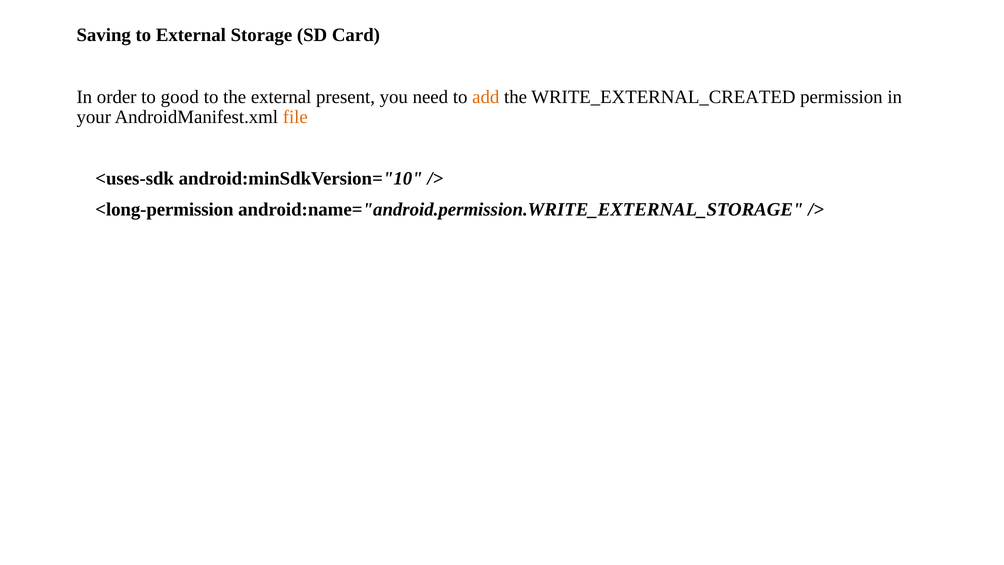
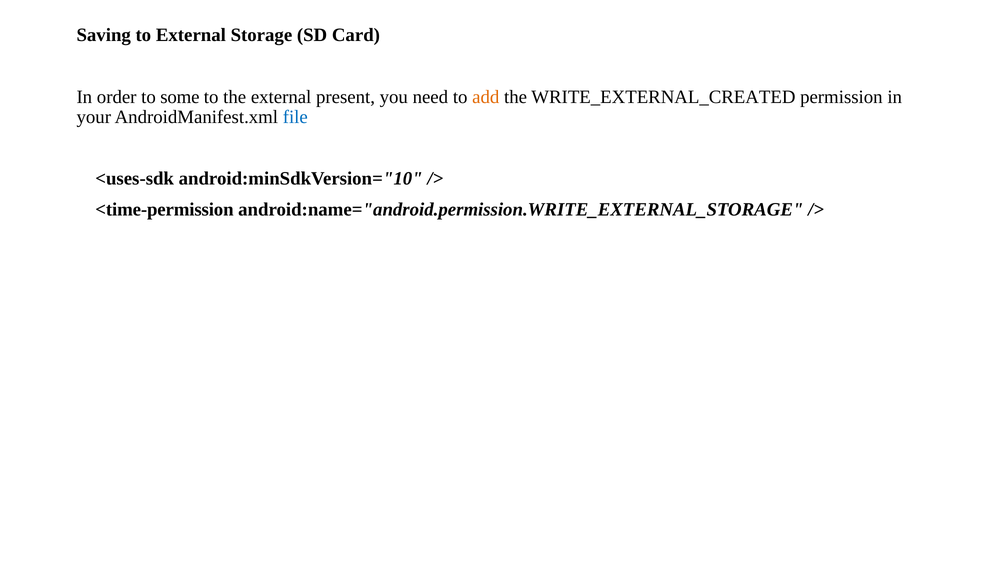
good: good -> some (180, 97)
file colour: orange -> blue (295, 117)
<long-permission: <long-permission -> <time-permission (164, 209)
